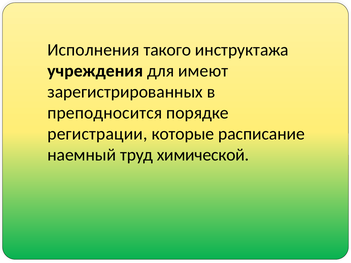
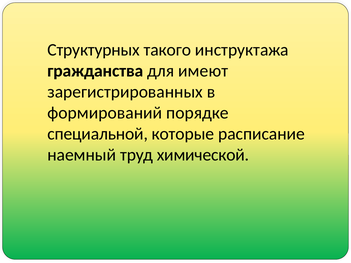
Исполнения: Исполнения -> Структурных (94, 50)
учреждения: учреждения -> гражданства (95, 71)
преподносится: преподносится -> формирований (105, 113)
регистрации: регистрации -> специальной (98, 134)
